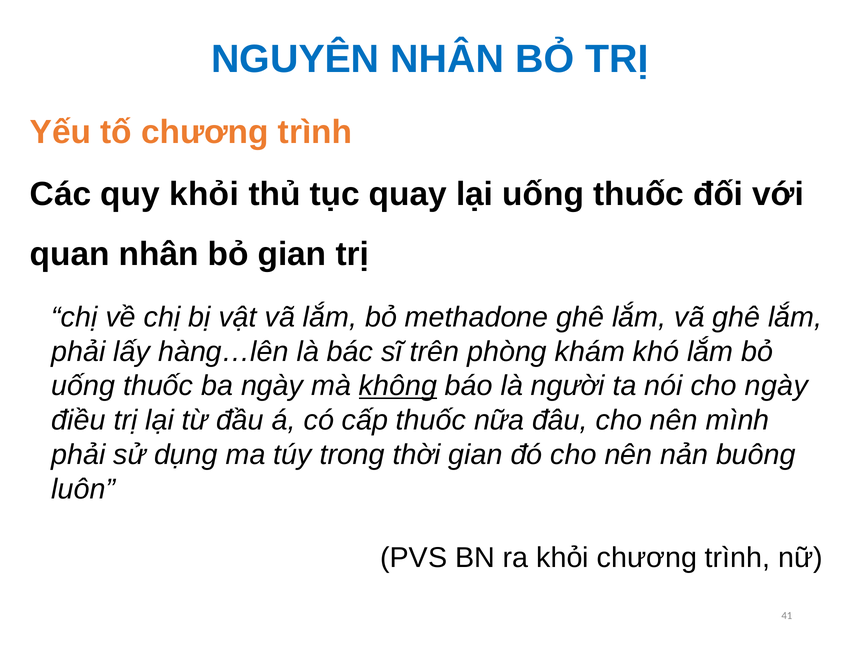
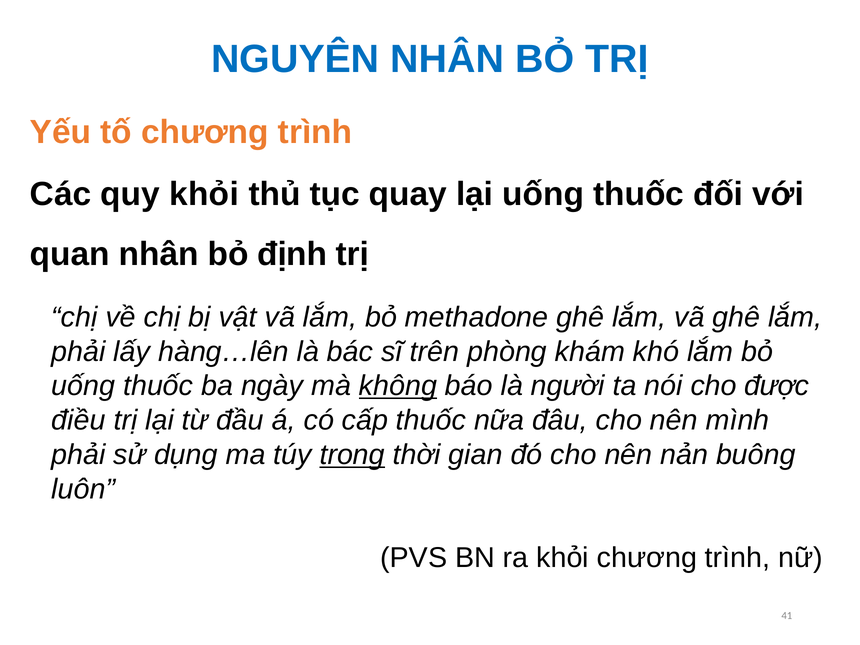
bỏ gian: gian -> định (292, 254)
cho ngày: ngày -> được (777, 386)
trong underline: none -> present (352, 455)
